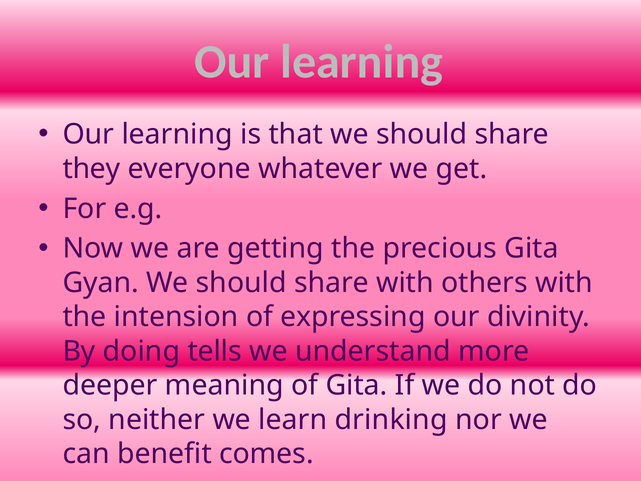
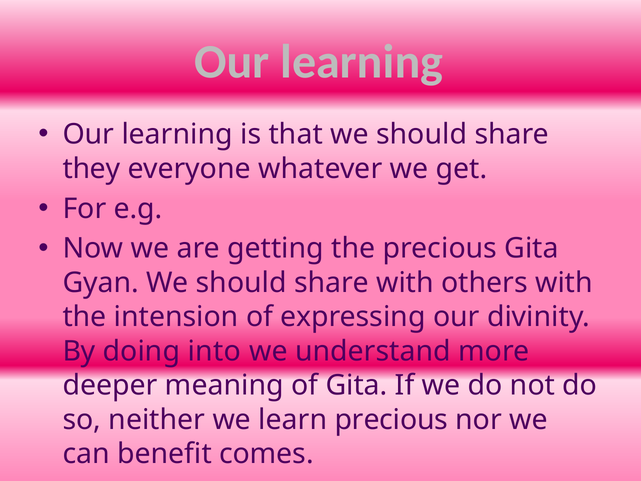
tells: tells -> into (215, 351)
learn drinking: drinking -> precious (391, 419)
